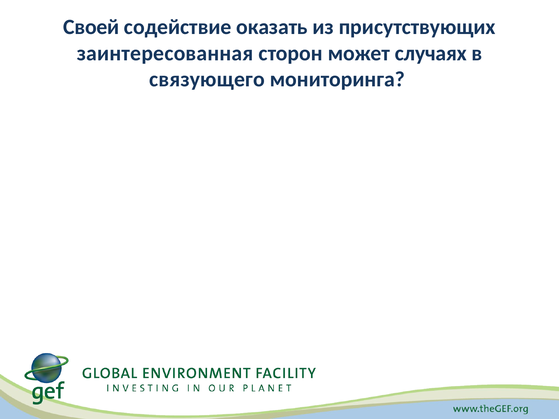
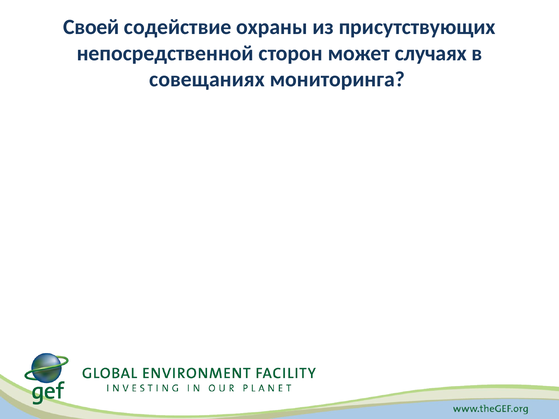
оказать: оказать -> охраны (272, 27)
заинтересованная: заинтересованная -> непосредственной (165, 53)
связующего: связующего -> совещаниях (207, 79)
